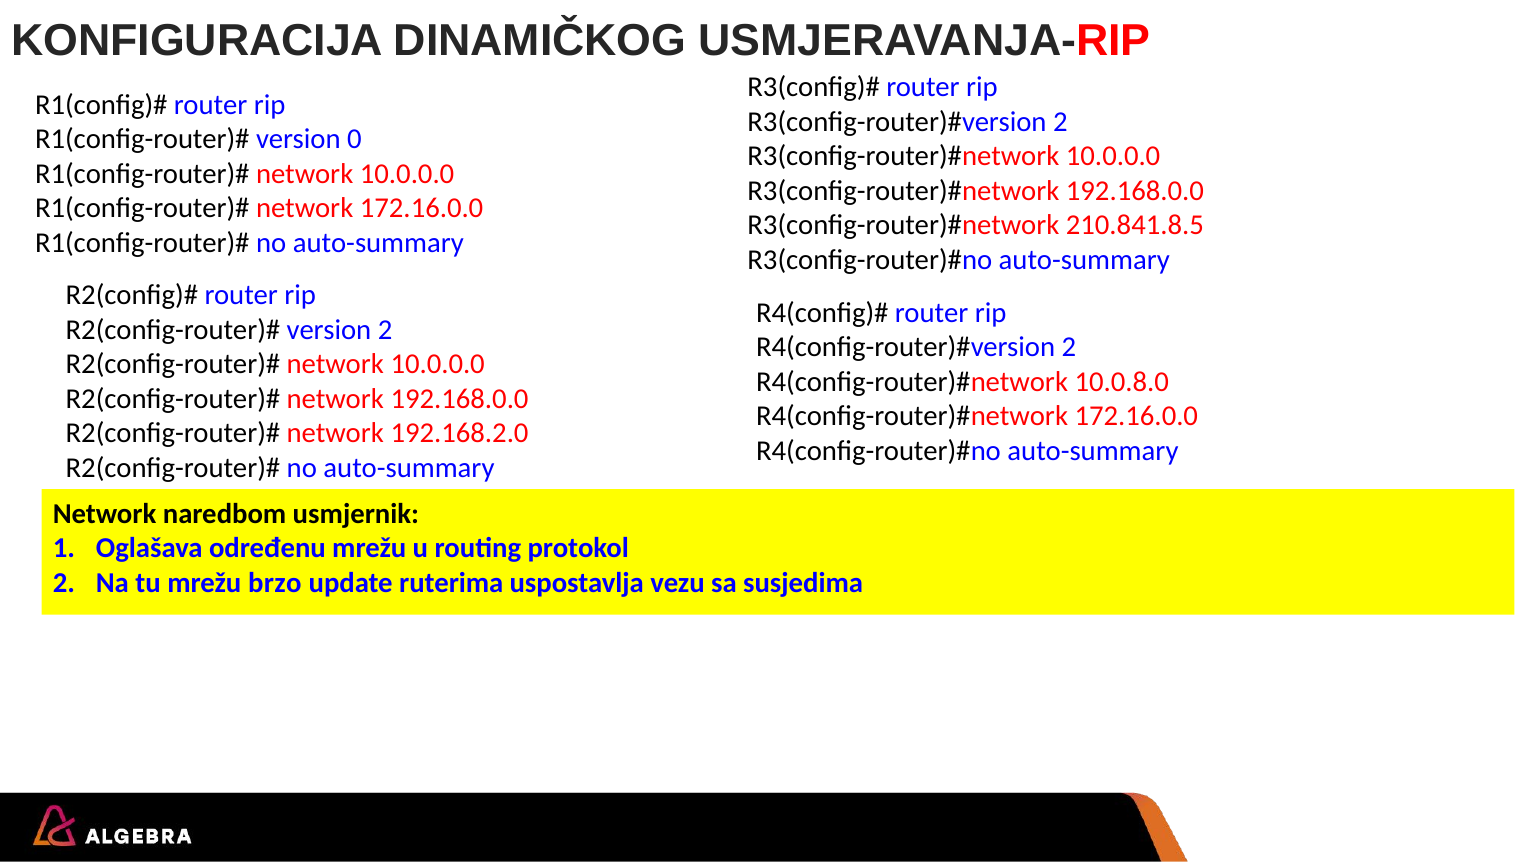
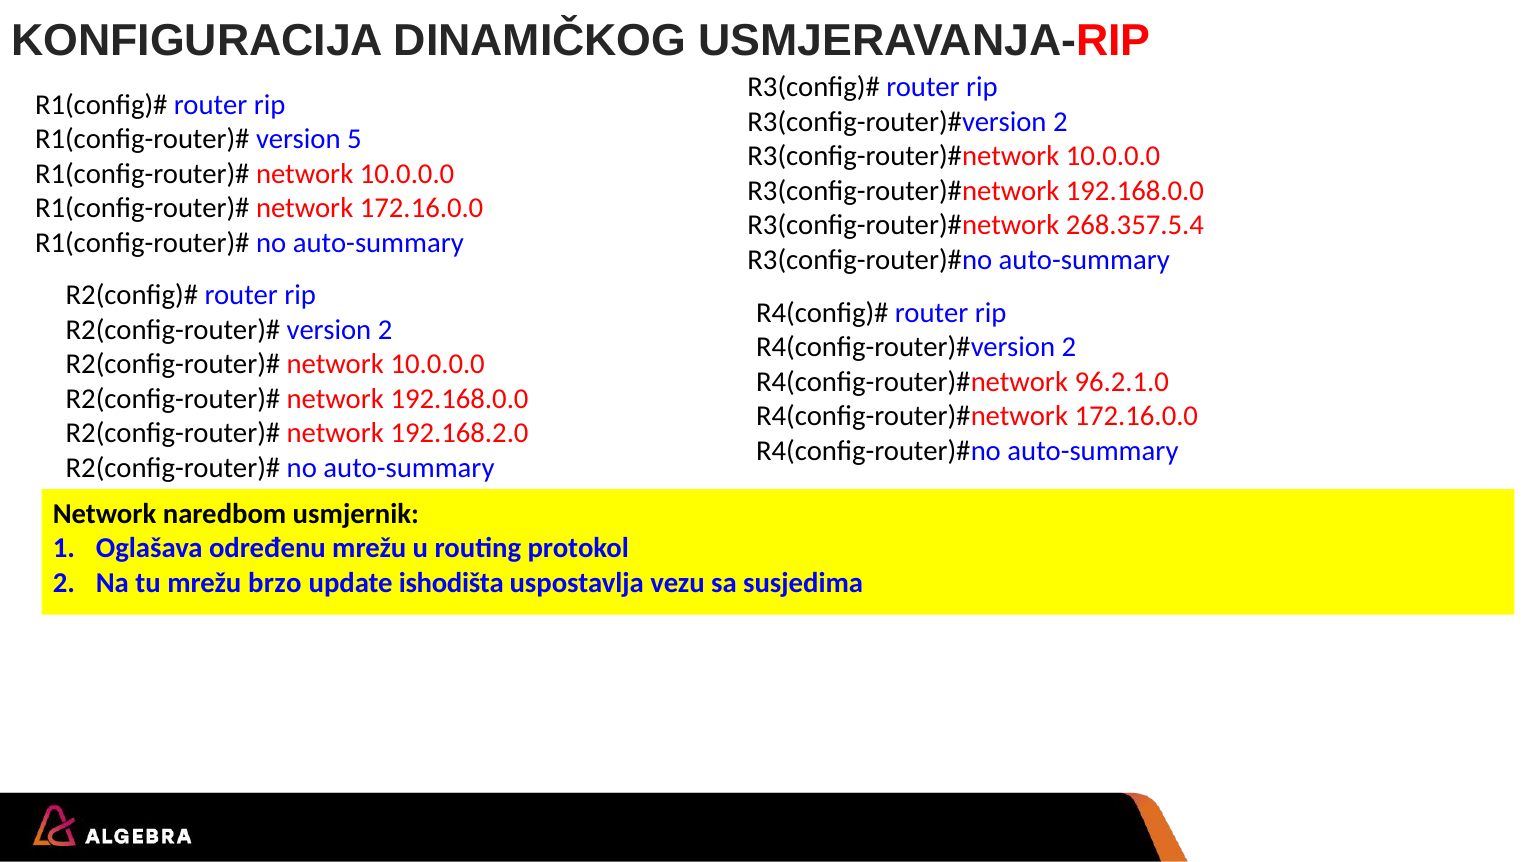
0: 0 -> 5 (354, 139)
210.841.8.5: 210.841.8.5 -> 268.357.5.4 (1135, 225)
10.0.8.0: 10.0.8.0 -> 96.2.1.0 (1122, 382)
ruterima: ruterima -> ishodišta (451, 583)
